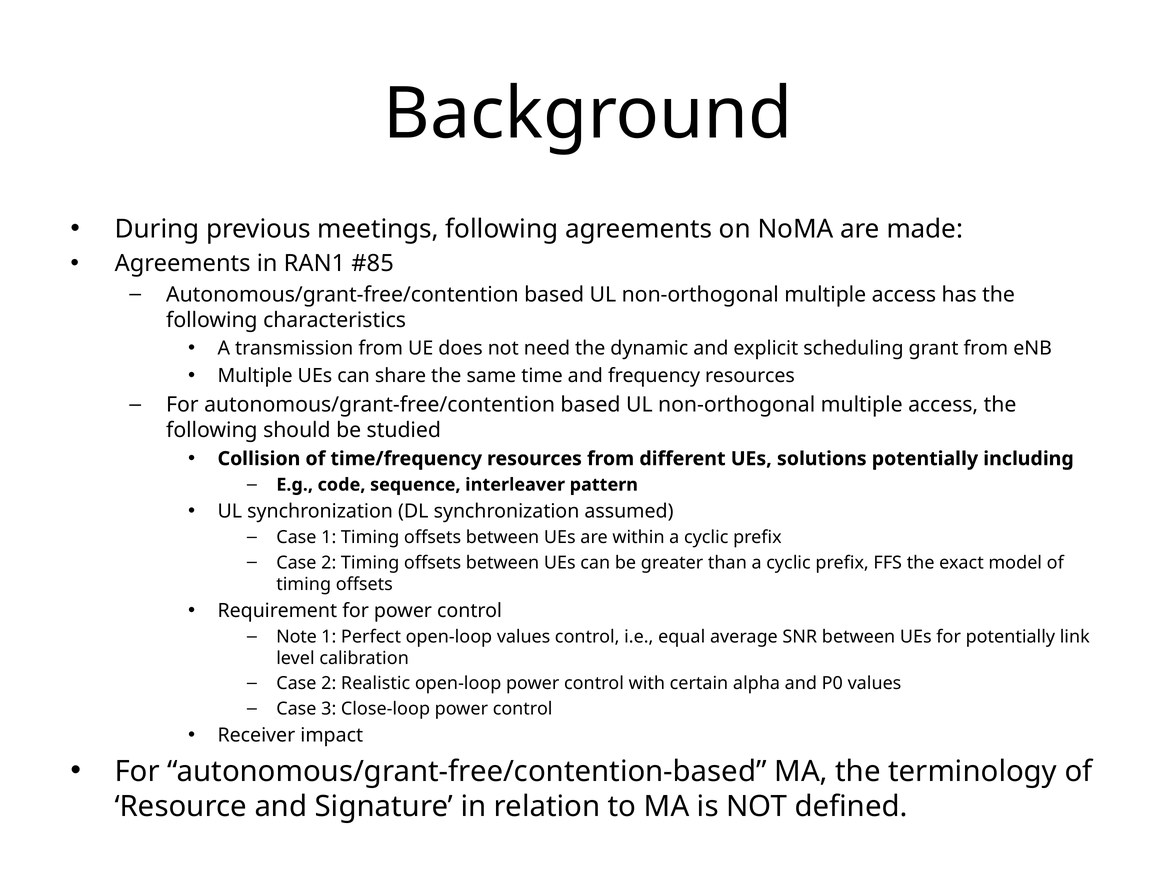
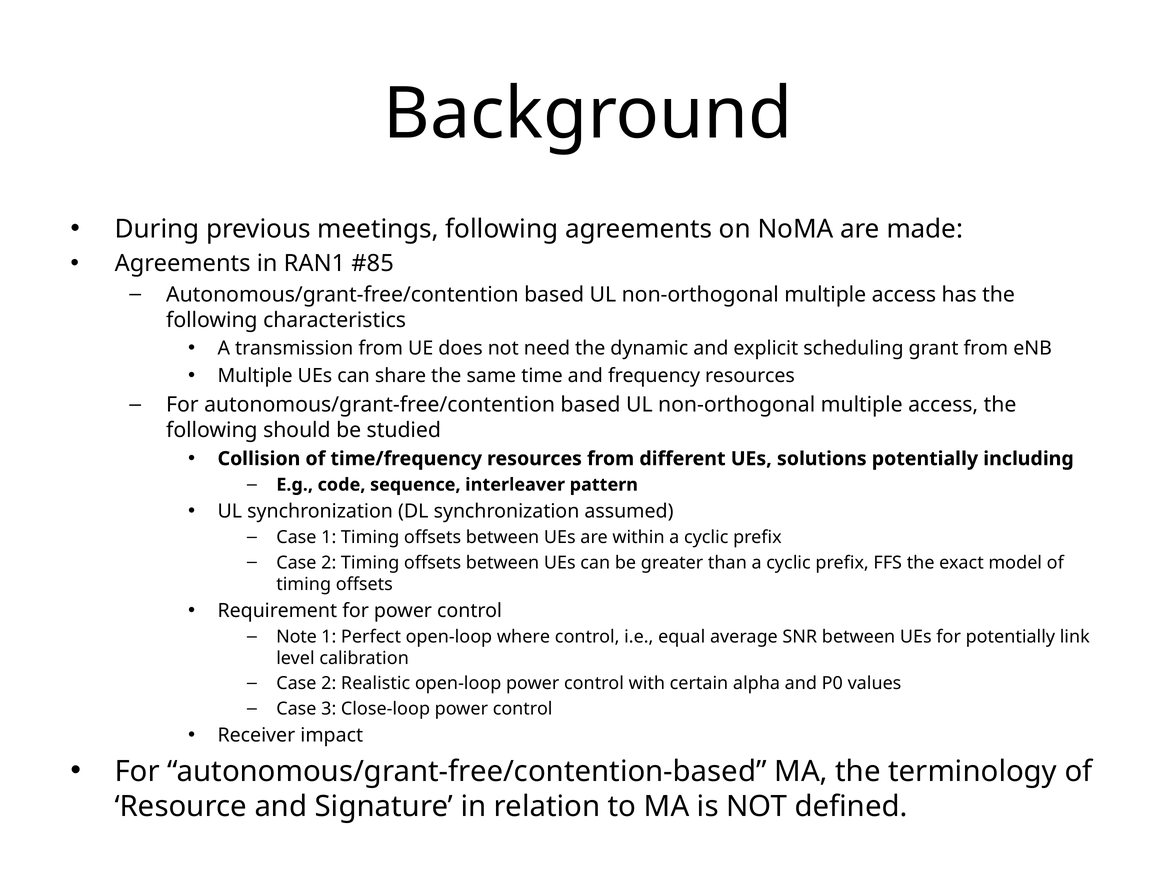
open-loop values: values -> where (523, 637)
